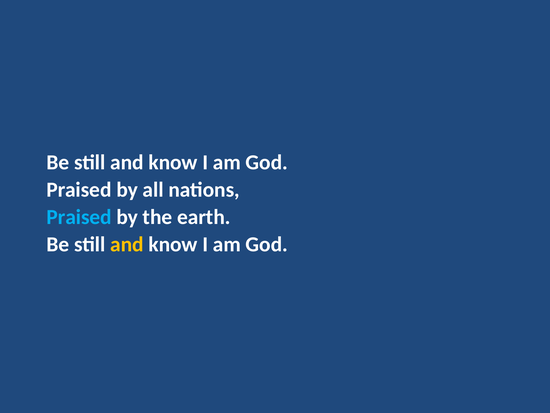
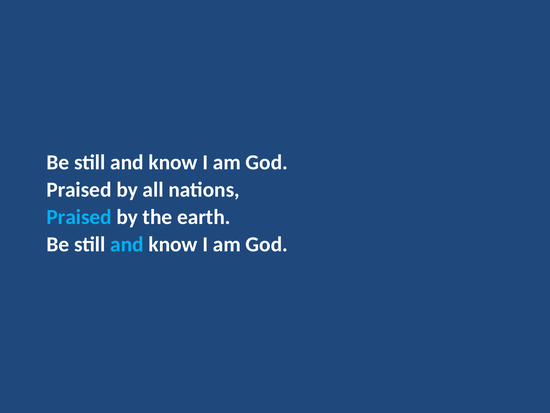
and colour: yellow -> light blue (127, 244)
